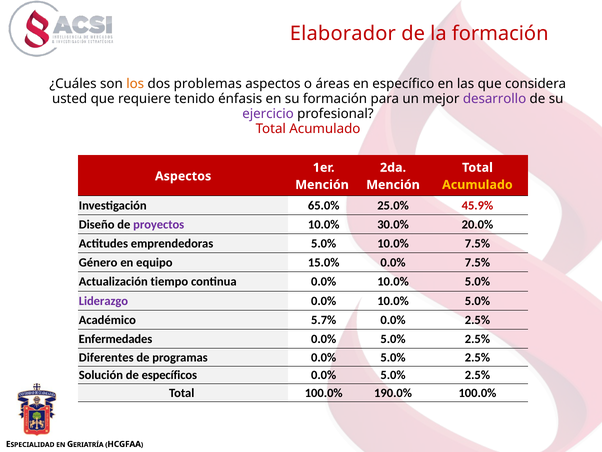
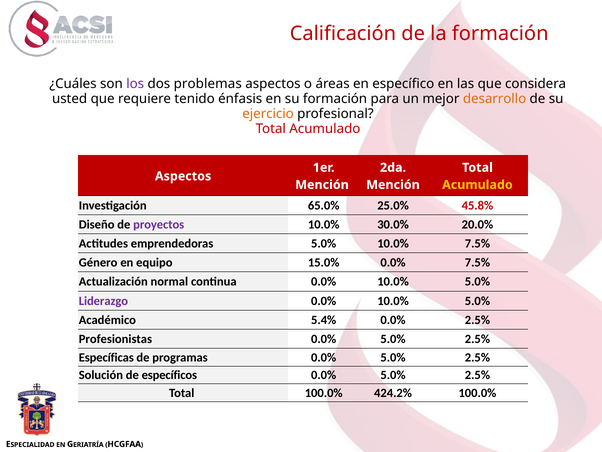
Elaborador: Elaborador -> Calificación (343, 34)
los colour: orange -> purple (135, 84)
desarrollo colour: purple -> orange (495, 99)
ejercicio colour: purple -> orange (268, 114)
45.9%: 45.9% -> 45.8% (477, 205)
tiempo: tiempo -> normal (169, 282)
5.7%: 5.7% -> 5.4% (324, 320)
Enfermedades: Enfermedades -> Profesionistas (115, 339)
Diferentes: Diferentes -> Específicas (106, 357)
190.0%: 190.0% -> 424.2% (393, 393)
